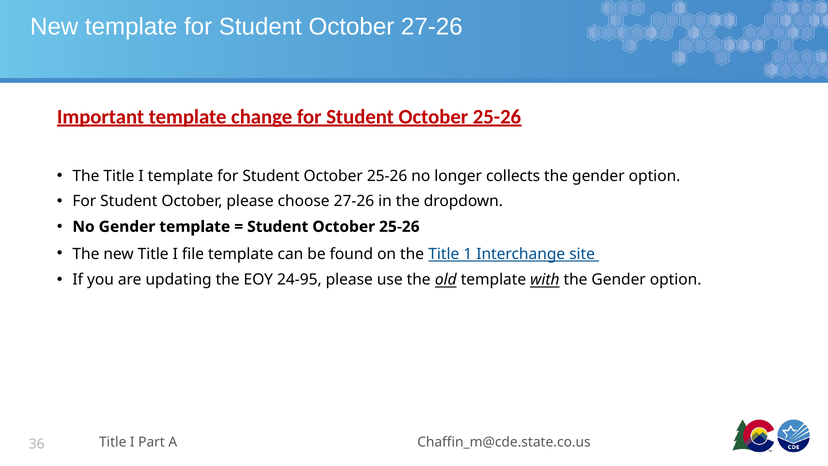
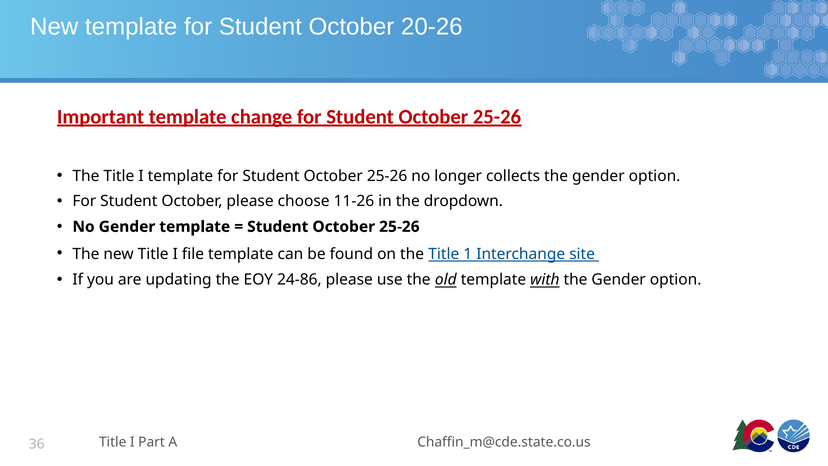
October 27-26: 27-26 -> 20-26 (432, 27)
choose 27-26: 27-26 -> 11-26 (354, 201)
24-95: 24-95 -> 24-86 (299, 280)
